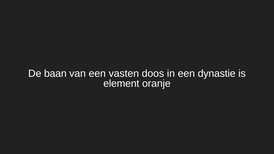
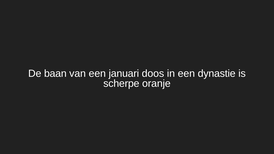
vasten: vasten -> januari (124, 74)
element: element -> scherpe (121, 84)
